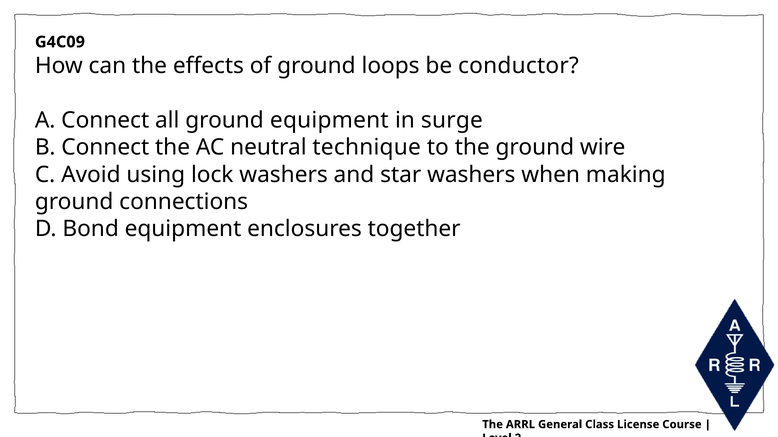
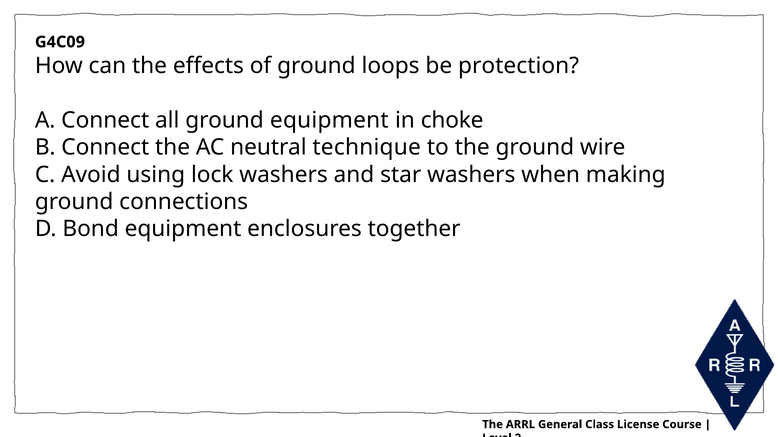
conductor: conductor -> protection (519, 66)
surge: surge -> choke (452, 120)
